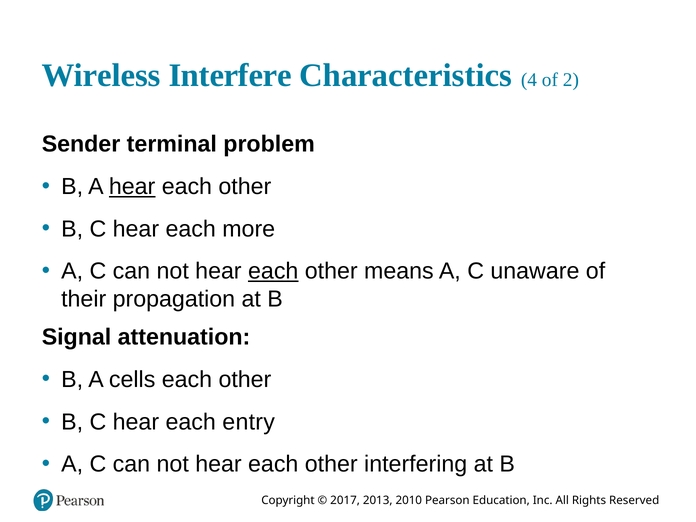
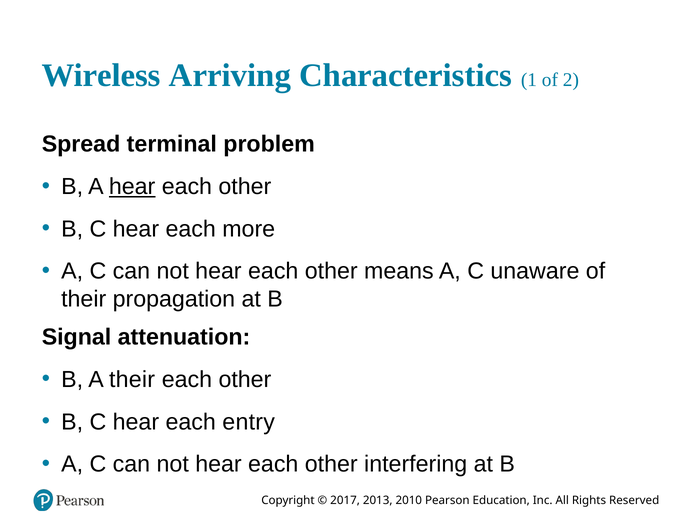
Interfere: Interfere -> Arriving (230, 76)
4: 4 -> 1 (529, 80)
Sender: Sender -> Spread (81, 144)
each underline: present -> none (273, 271)
A cells: cells -> their (132, 380)
